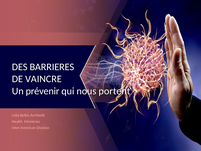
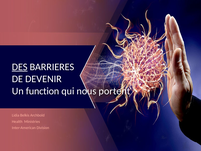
DES underline: none -> present (20, 67)
VAINCRE: VAINCRE -> DEVENIR (44, 79)
prévenir: prévenir -> function (43, 91)
